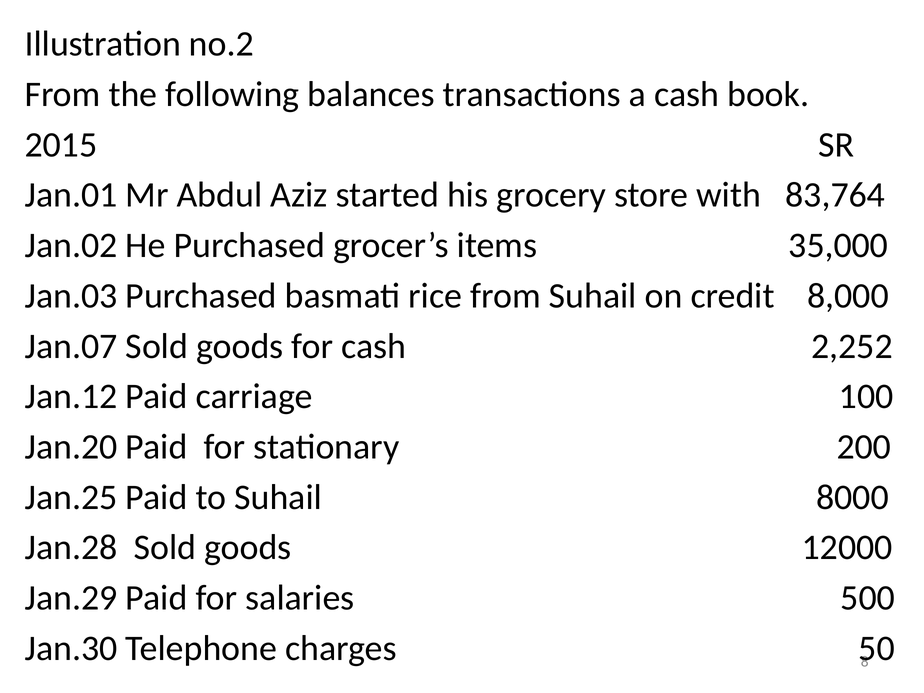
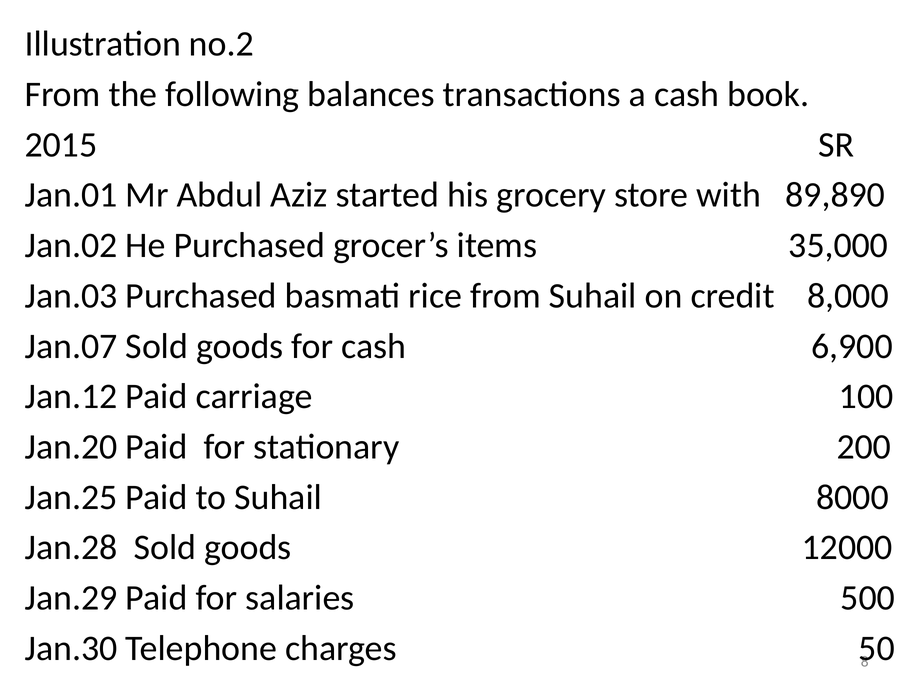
83,764: 83,764 -> 89,890 (835, 195)
2,252: 2,252 -> 6,900 (852, 346)
